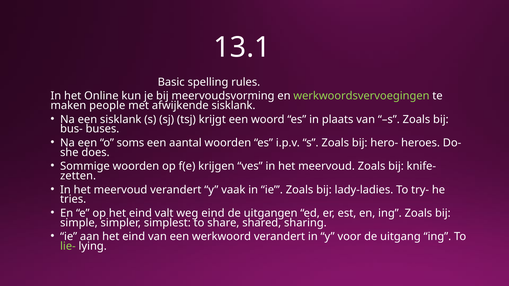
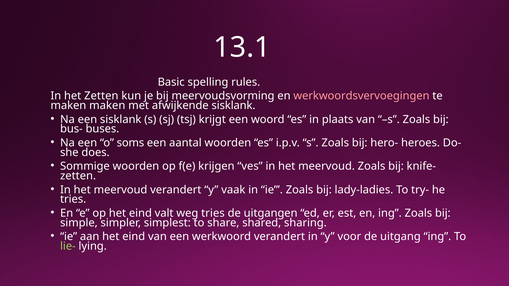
het Online: Online -> Zetten (101, 96)
werkwoordsvervoegingen colour: light green -> pink (361, 96)
maken people: people -> maken (107, 106)
weg eind: eind -> tries (213, 213)
